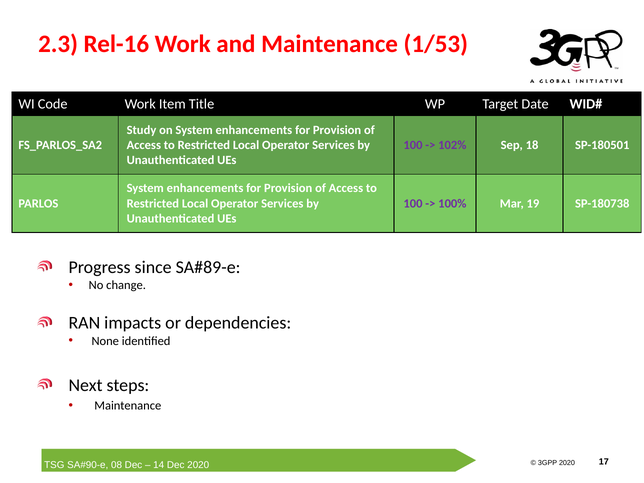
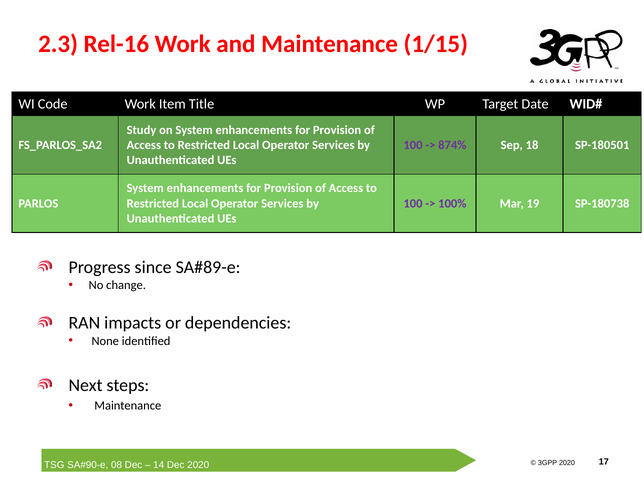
1/53: 1/53 -> 1/15 (436, 44)
102%: 102% -> 874% (452, 145)
